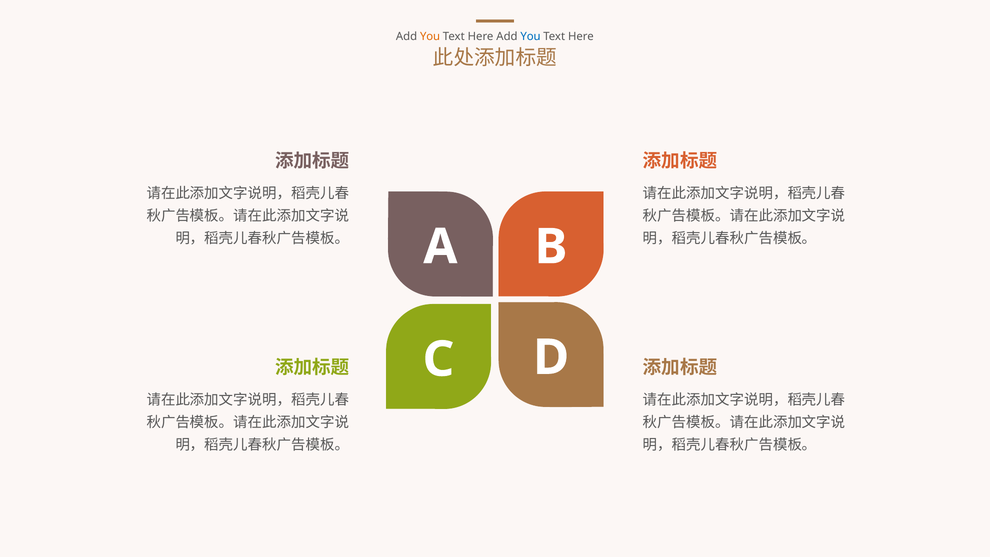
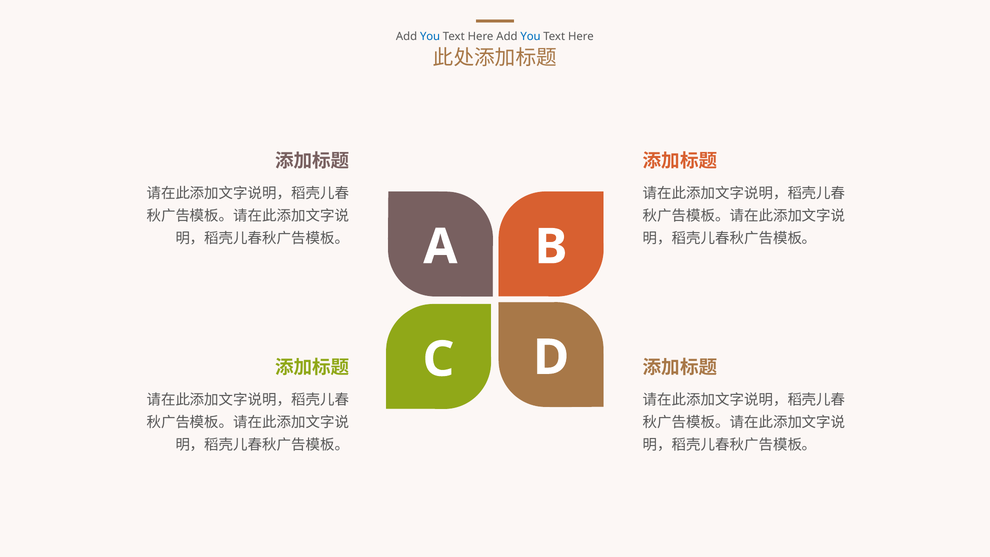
You colour: orange -> blue (430, 36)
